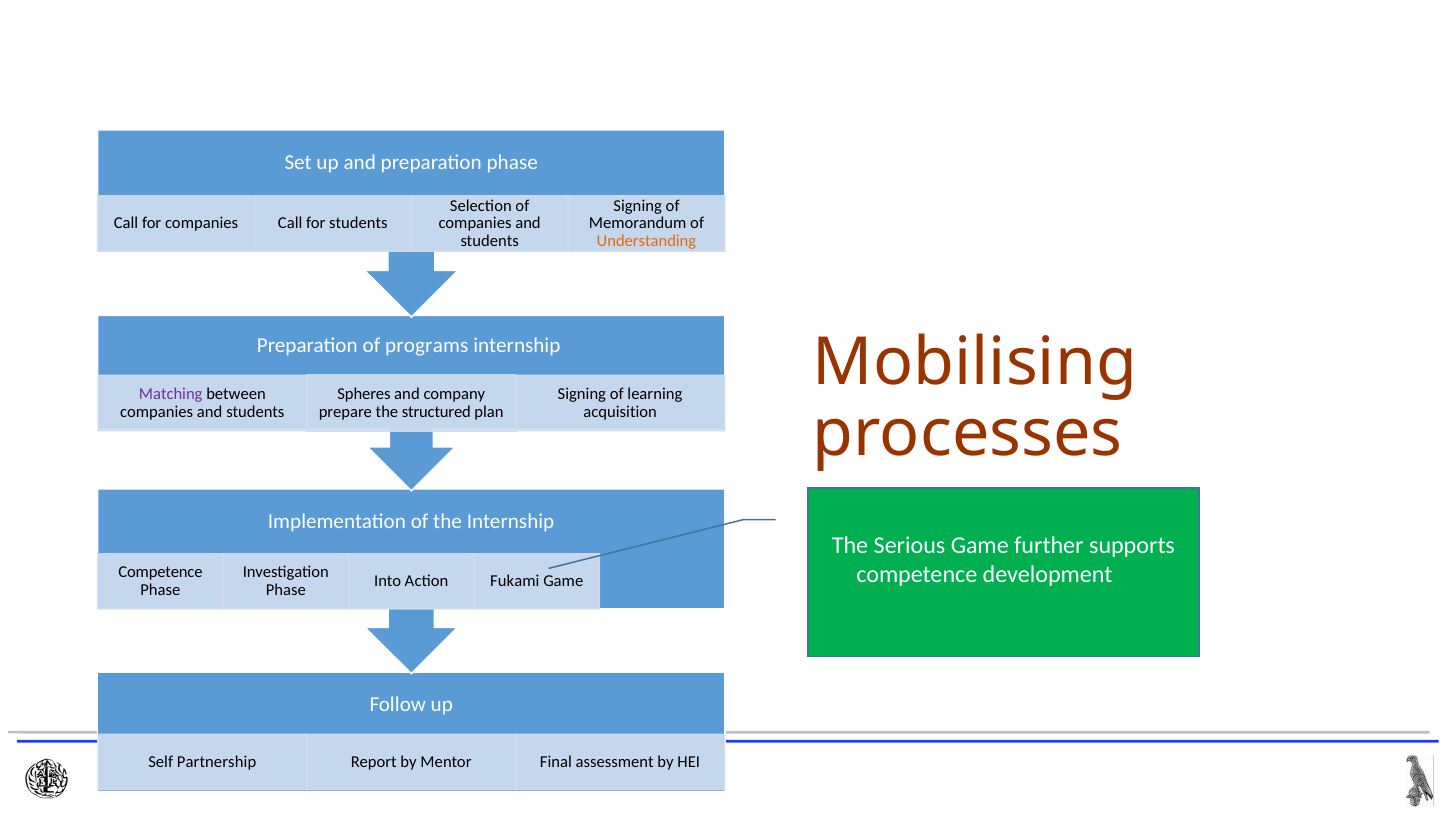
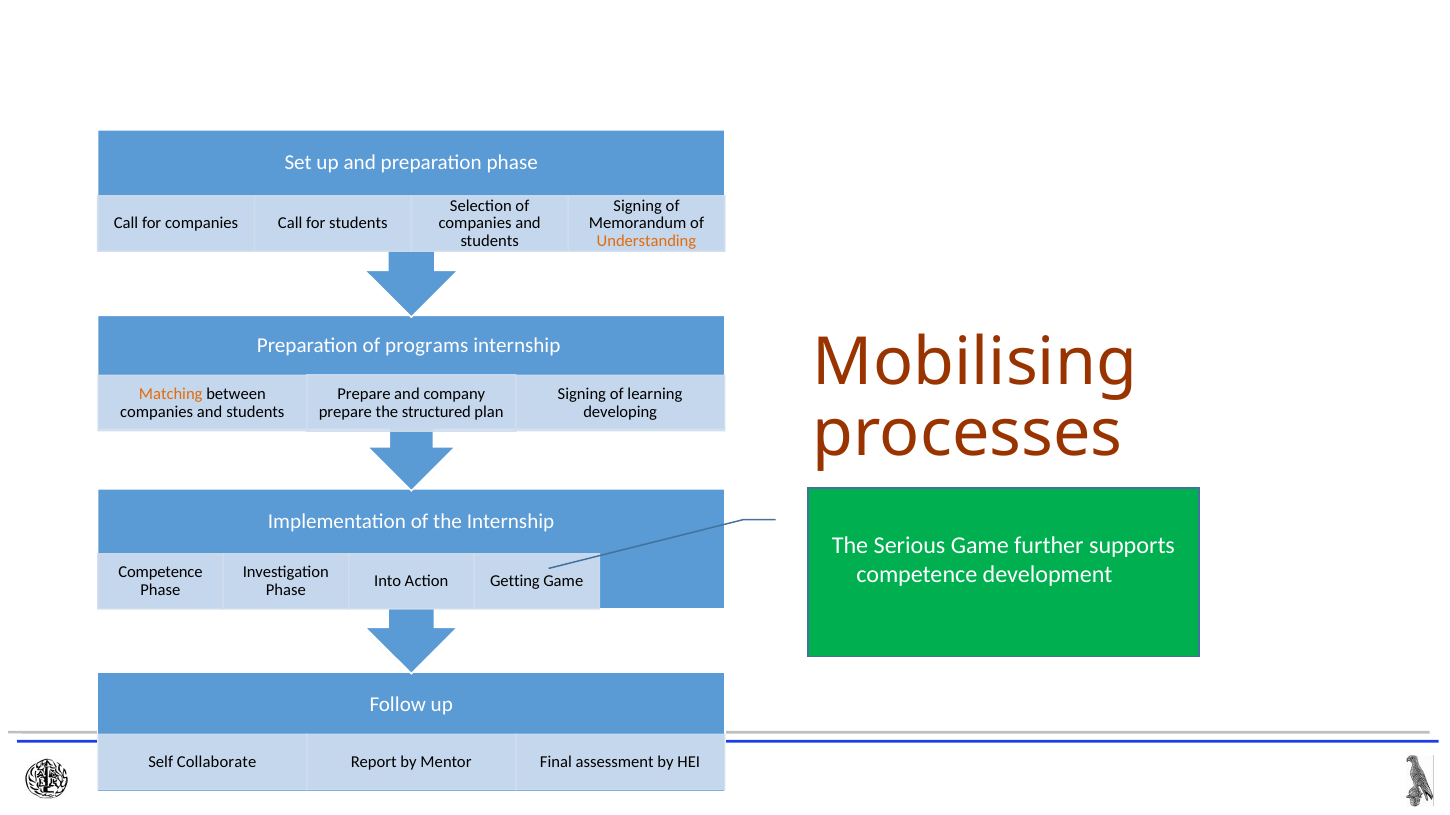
Matching colour: purple -> orange (171, 394)
Spheres: Spheres -> Prepare (364, 394)
acquisition: acquisition -> developing (620, 412)
Fukami: Fukami -> Getting (515, 582)
Partnership: Partnership -> Collaborate (217, 762)
